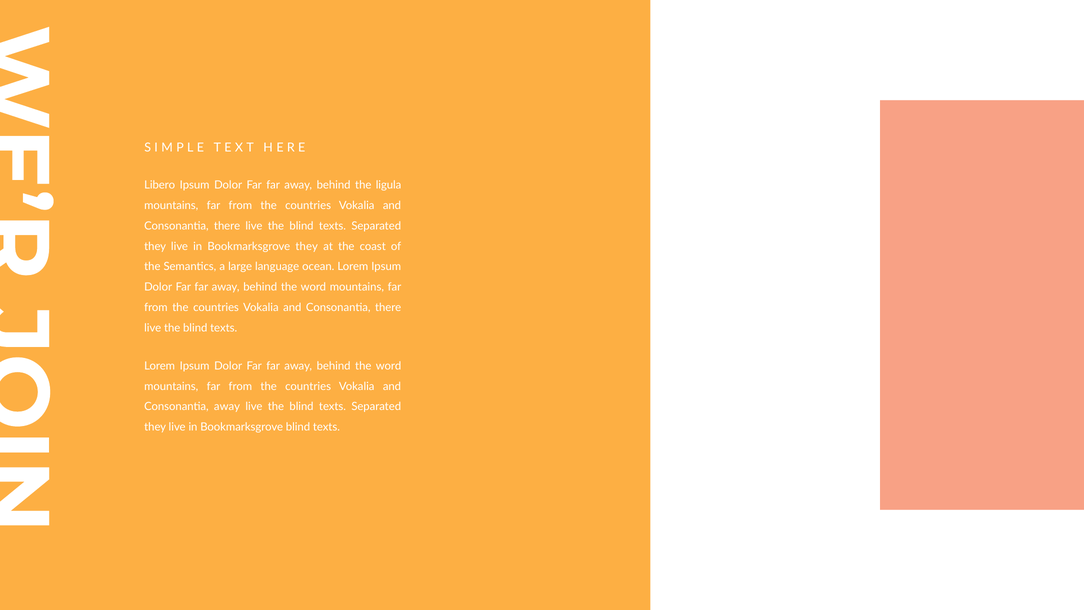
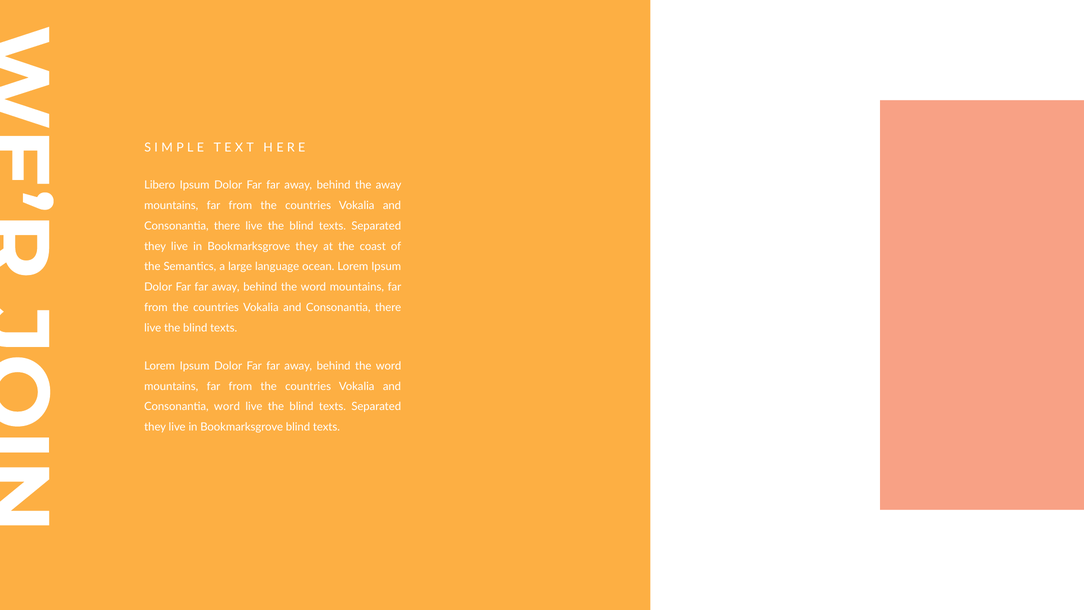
the ligula: ligula -> away (389, 185)
Consonantia away: away -> word (227, 407)
